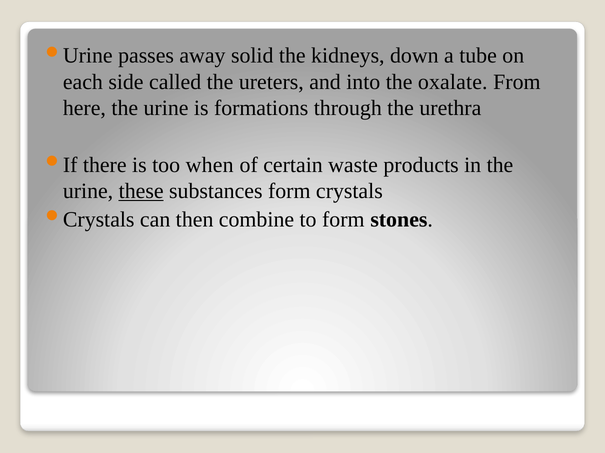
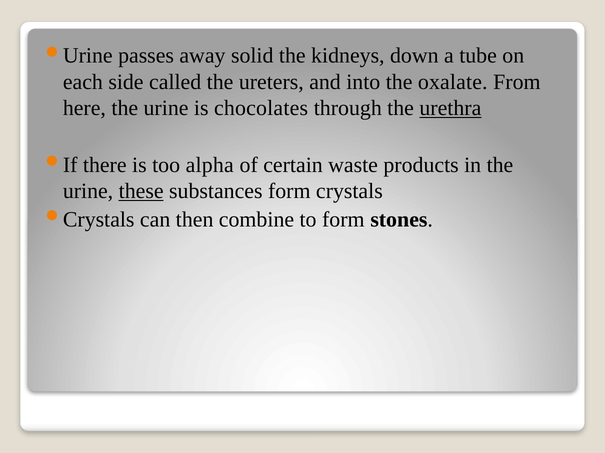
formations: formations -> chocolates (261, 108)
urethra underline: none -> present (450, 108)
when: when -> alpha (210, 165)
